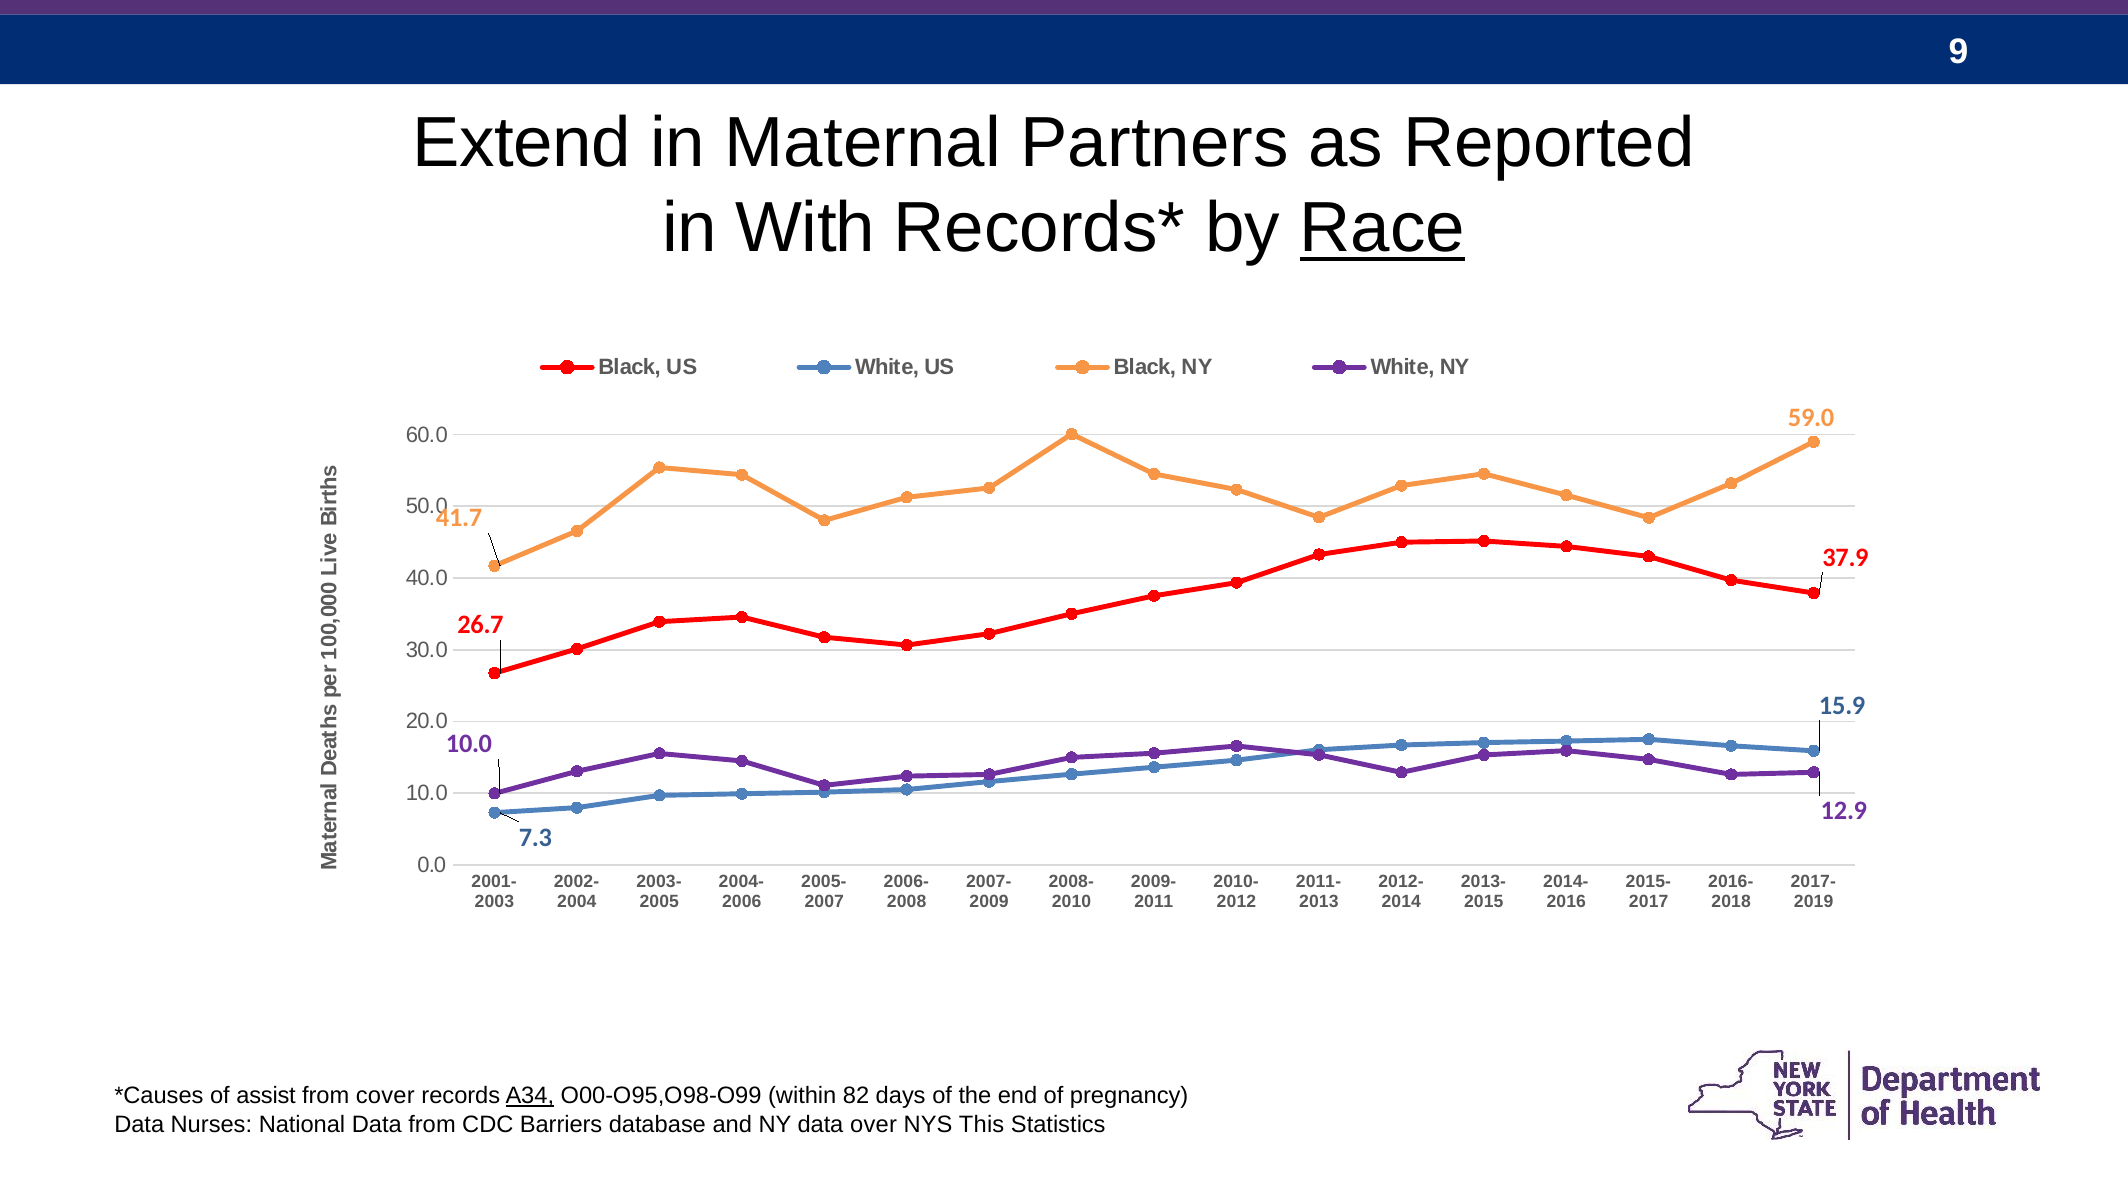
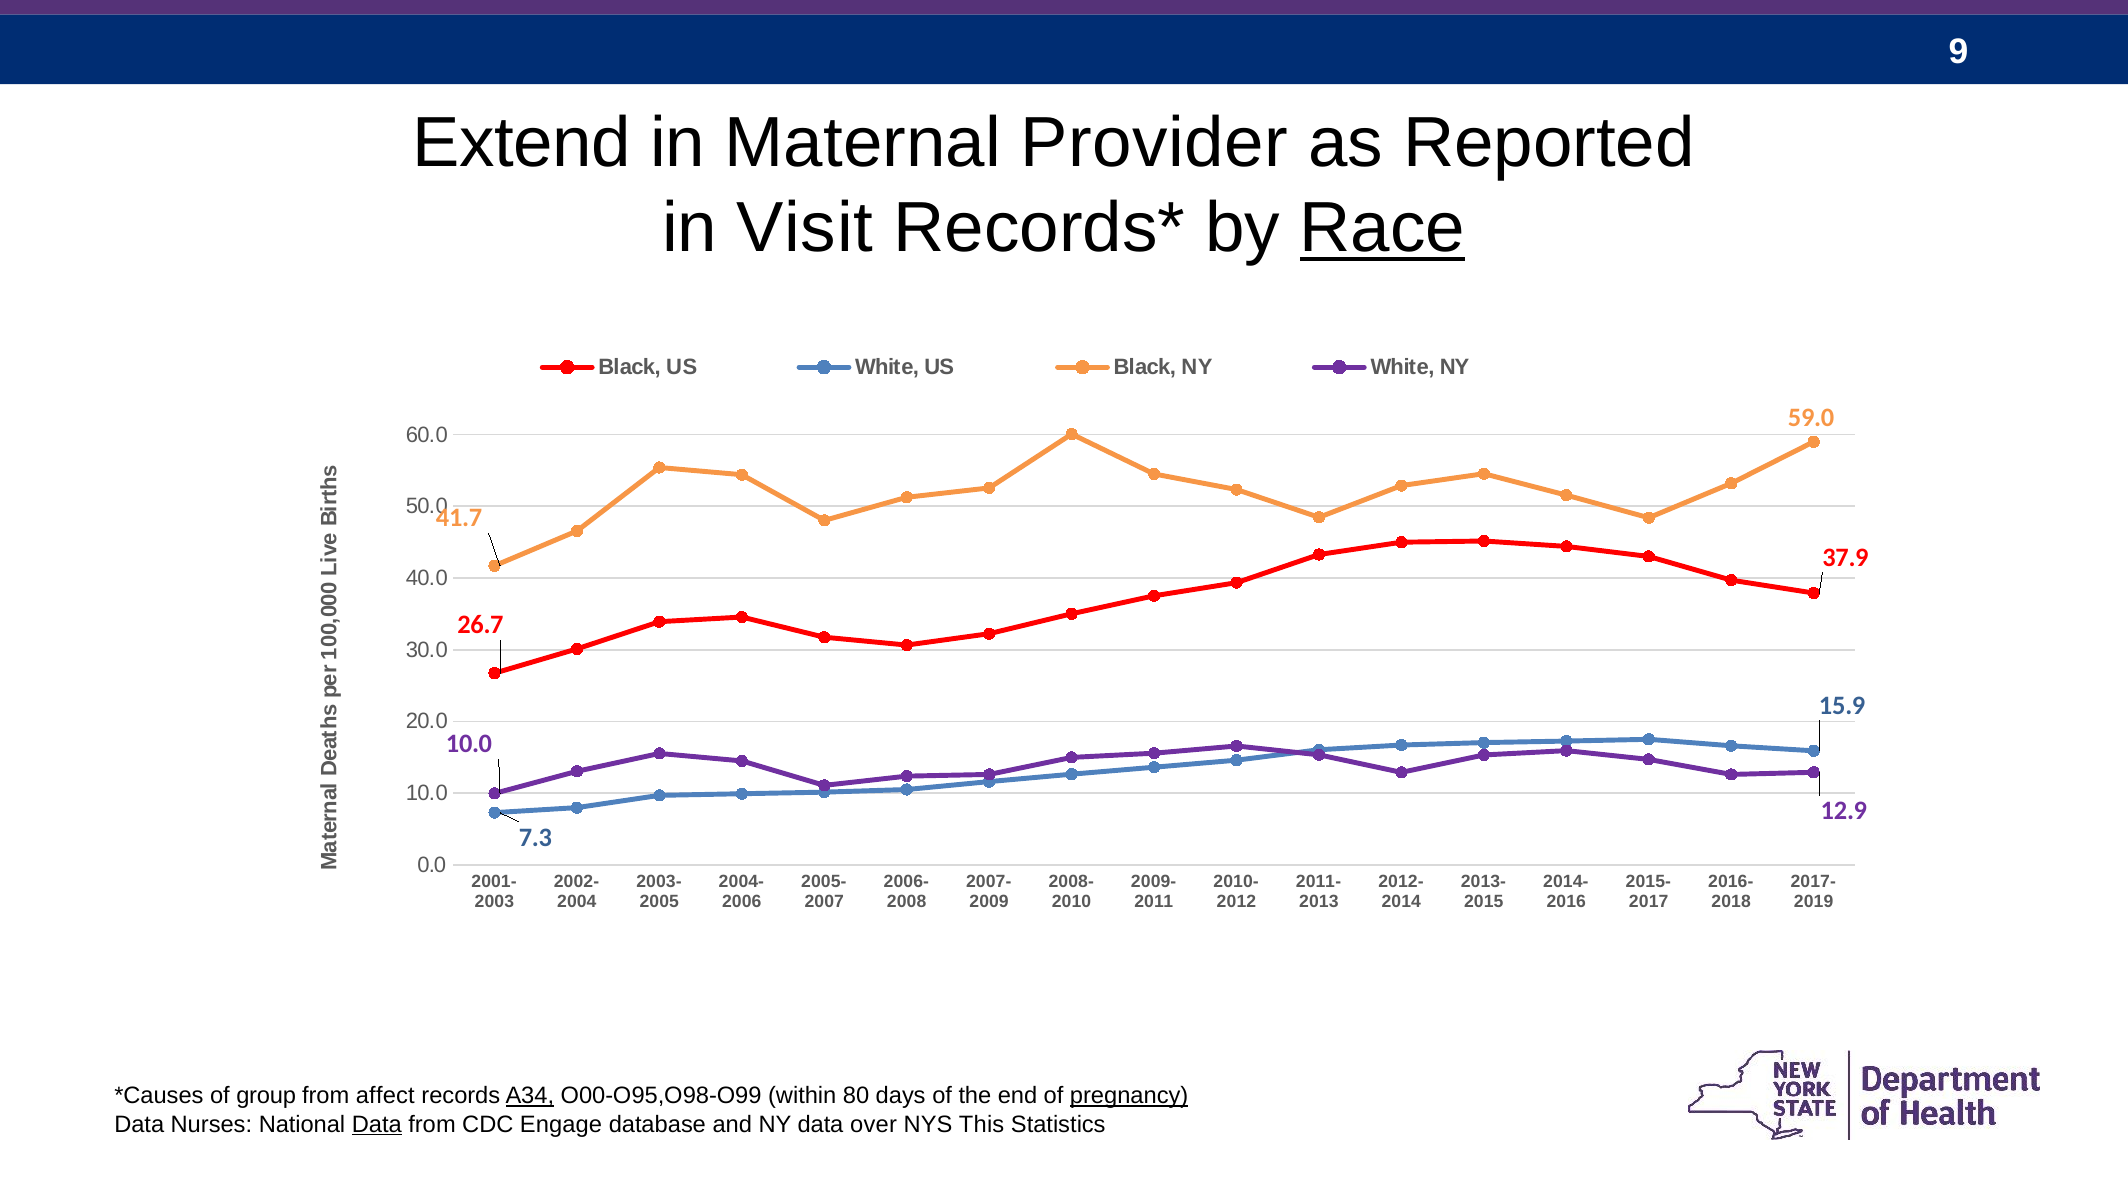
Partners: Partners -> Provider (1154, 143)
With: With -> Visit (805, 228)
assist: assist -> group (266, 1096)
cover: cover -> affect (385, 1096)
82: 82 -> 80 (856, 1096)
pregnancy underline: none -> present (1129, 1096)
Data underline: none -> present (377, 1124)
Barriers: Barriers -> Engage (561, 1124)
